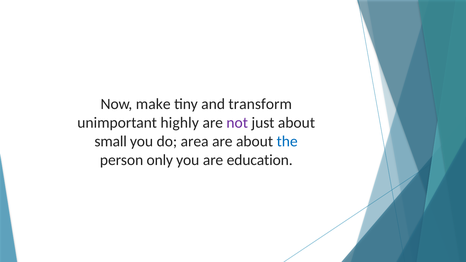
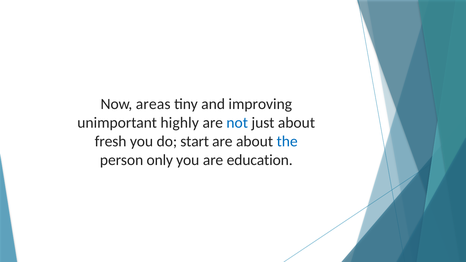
make: make -> areas (153, 104)
transform: transform -> improving (260, 104)
not colour: purple -> blue (237, 123)
small: small -> fresh (111, 141)
area: area -> start (195, 141)
